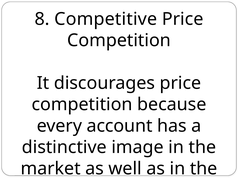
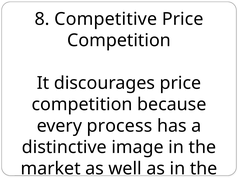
account: account -> process (119, 126)
